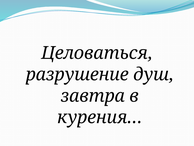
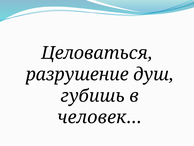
завтра: завтра -> губишь (93, 96)
курения…: курения… -> человек… (100, 117)
